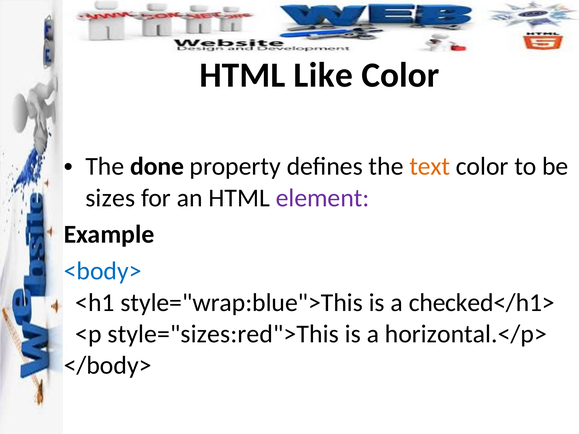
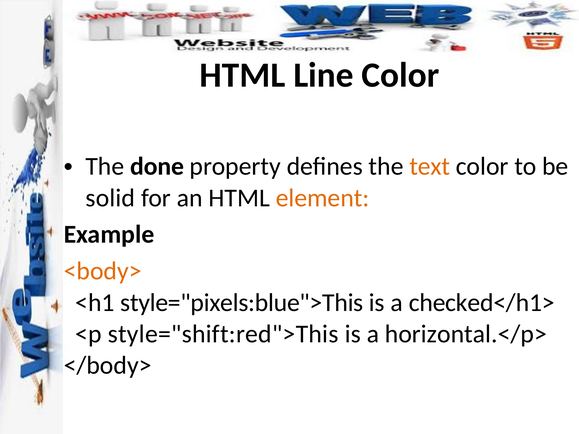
Like: Like -> Line (323, 75)
sizes: sizes -> solid (110, 198)
element colour: purple -> orange (323, 198)
<body> colour: blue -> orange (103, 271)
style="wrap:blue">This: style="wrap:blue">This -> style="pixels:blue">This (242, 303)
style="sizes:red">This: style="sizes:red">This -> style="shift:red">This (223, 334)
